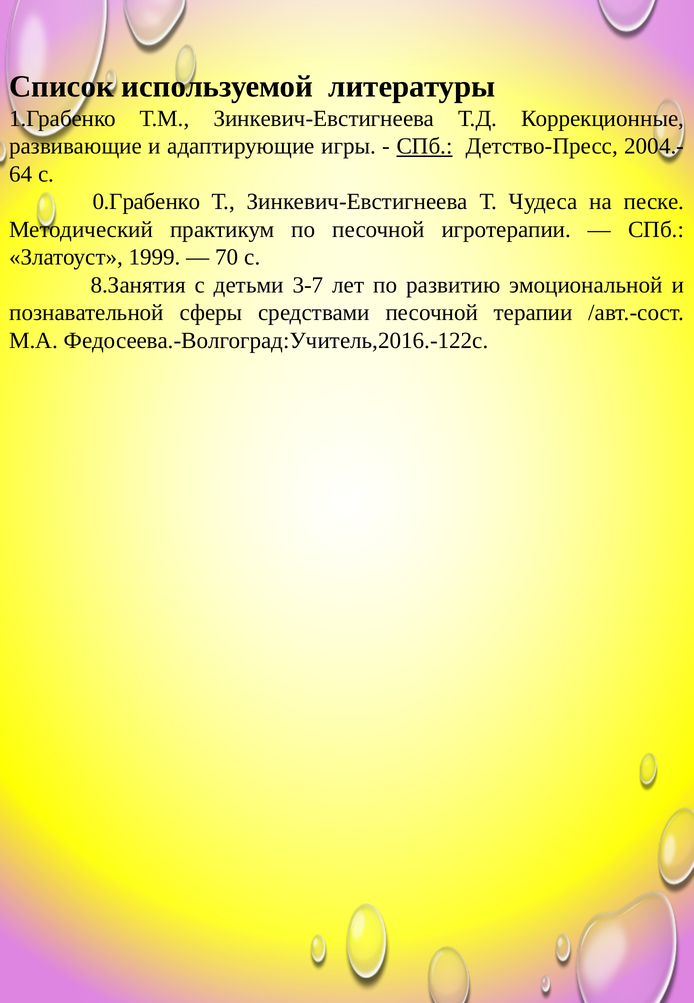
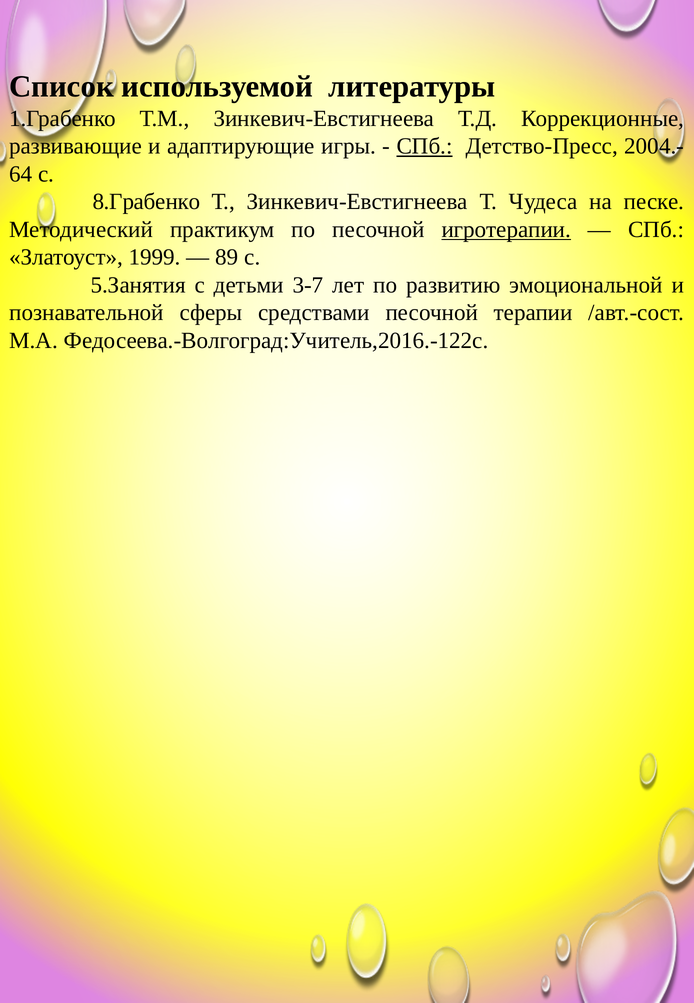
0.Грабенко: 0.Грабенко -> 8.Грабенко (146, 202)
игротерапии underline: none -> present (506, 229)
70: 70 -> 89 (227, 257)
8.Занятия: 8.Занятия -> 5.Занятия (138, 285)
